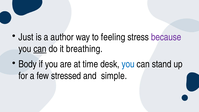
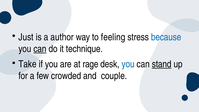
because colour: purple -> blue (166, 37)
breathing: breathing -> technique (84, 49)
Body: Body -> Take (28, 64)
time: time -> rage (90, 64)
stand underline: none -> present (162, 64)
stressed: stressed -> crowded (66, 76)
simple: simple -> couple (114, 76)
